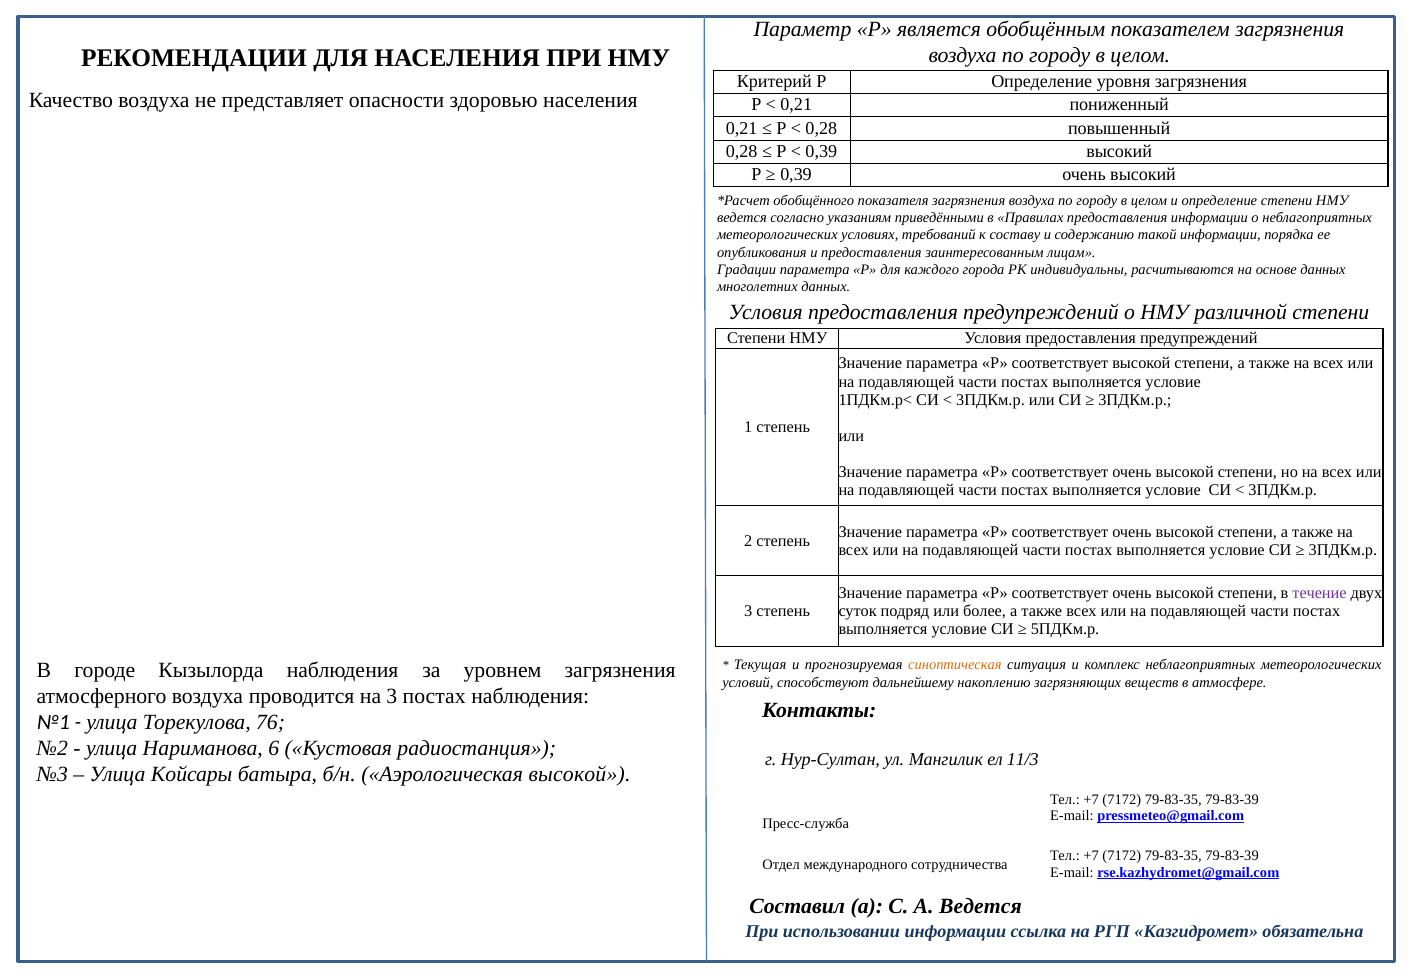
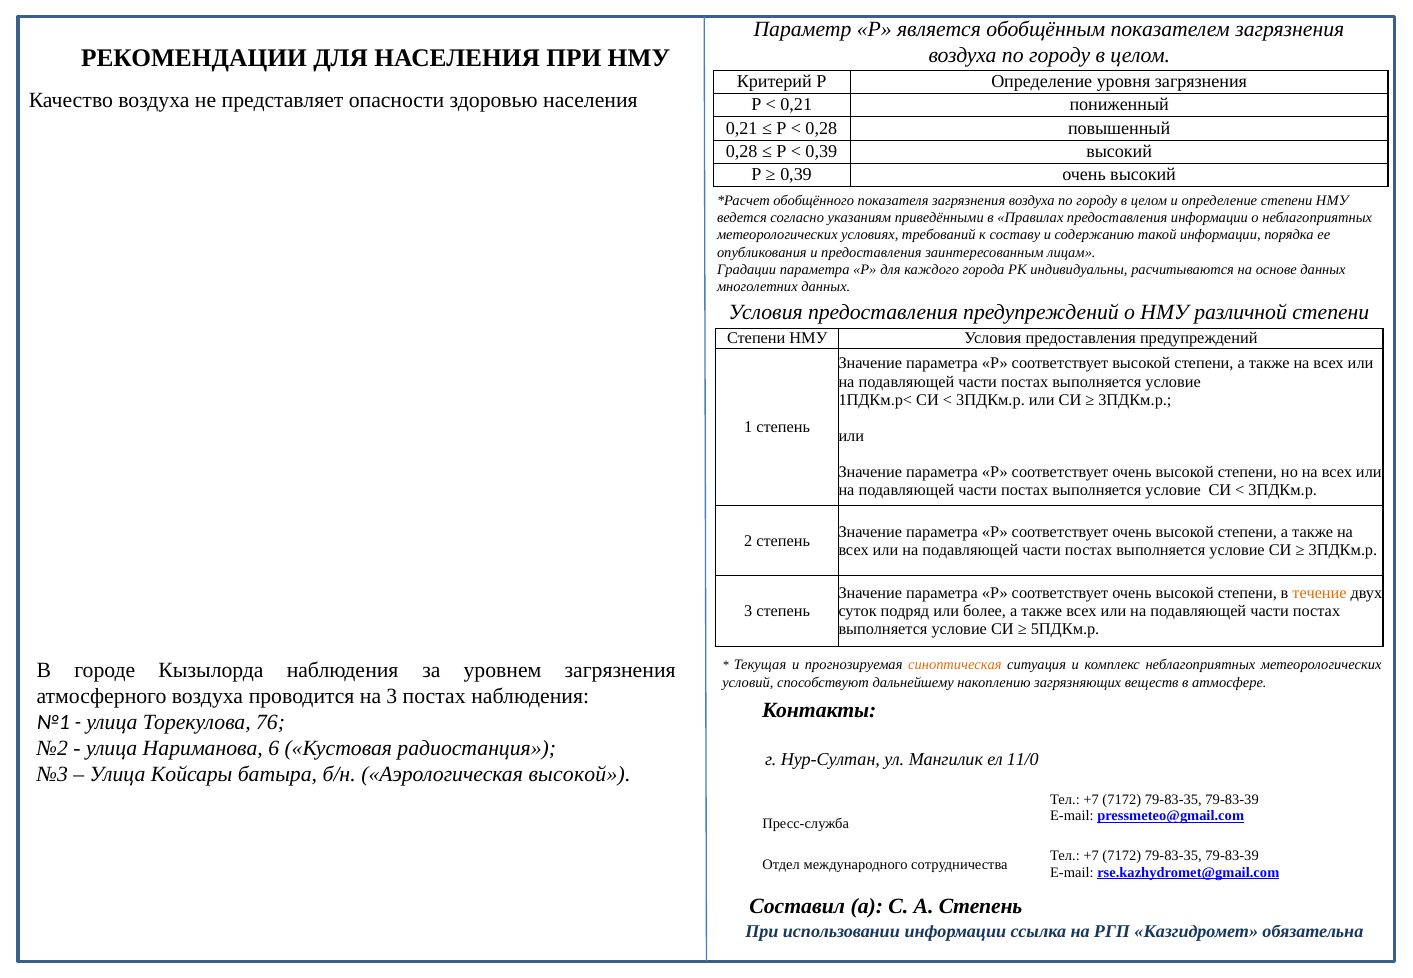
течение colour: purple -> orange (1320, 593)
11/3: 11/3 -> 11/0 (1023, 760)
А Ведется: Ведется -> Степень (981, 907)
